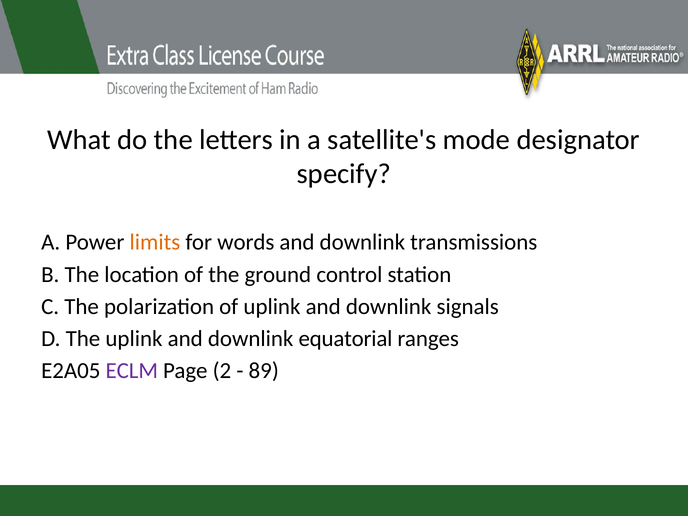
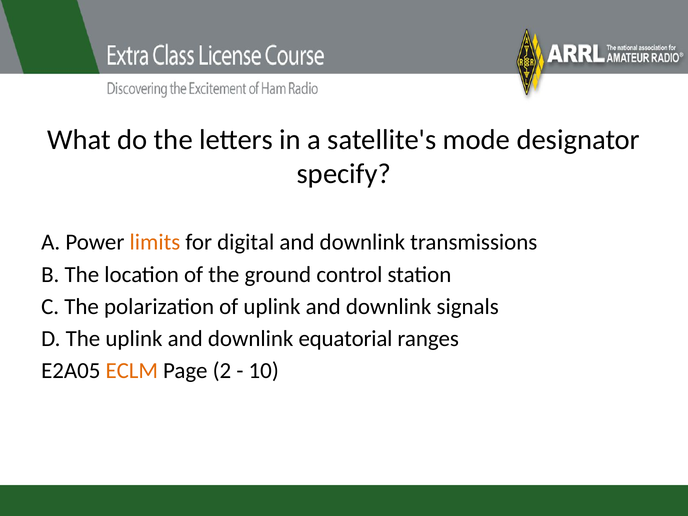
words: words -> digital (246, 242)
ECLM colour: purple -> orange (132, 371)
89: 89 -> 10 (264, 371)
